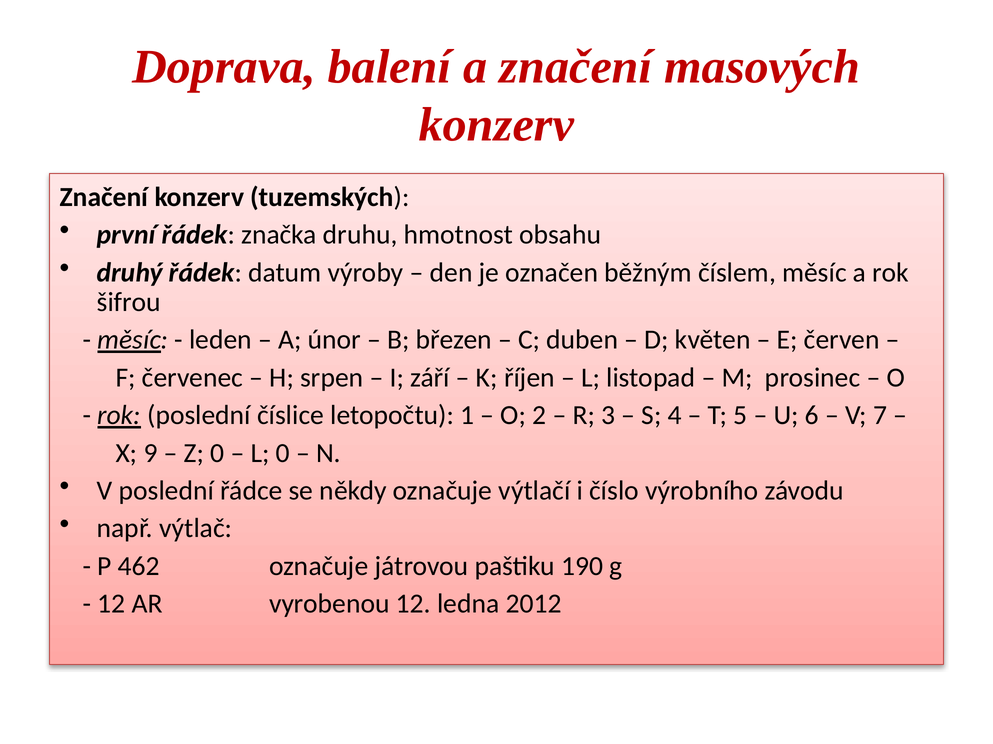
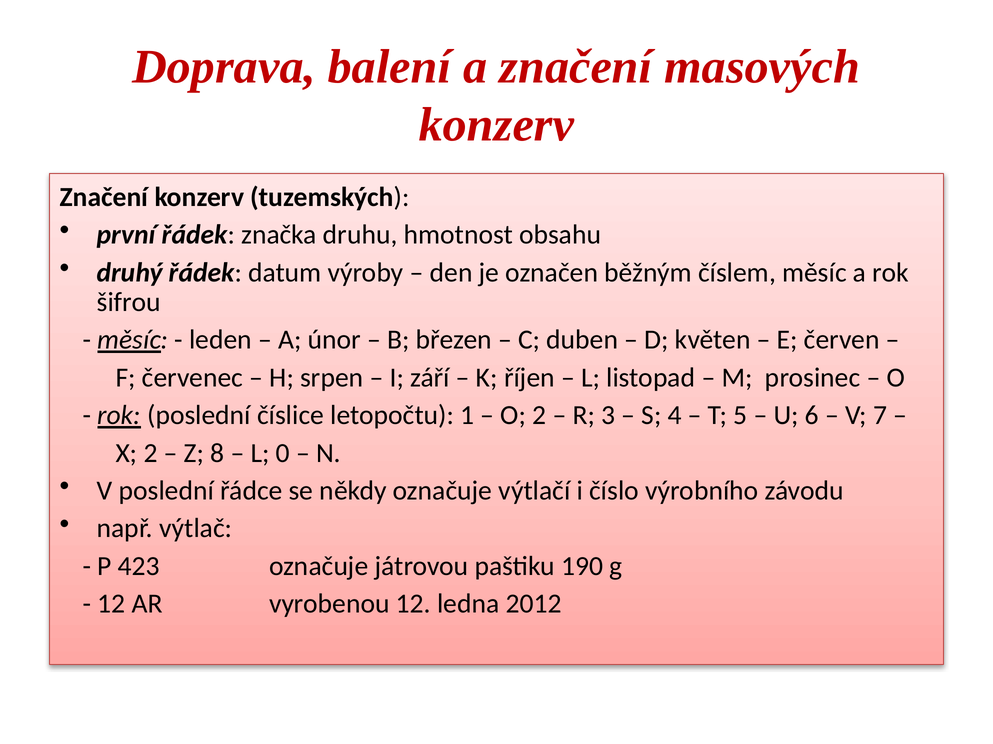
X 9: 9 -> 2 (151, 453)
Z 0: 0 -> 8 (217, 453)
462: 462 -> 423 (139, 567)
